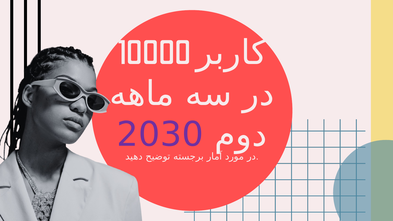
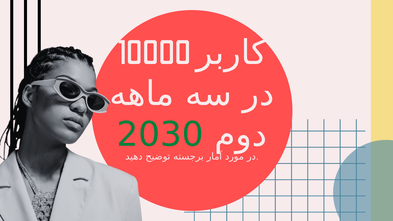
2030 colour: purple -> green (160, 135)
